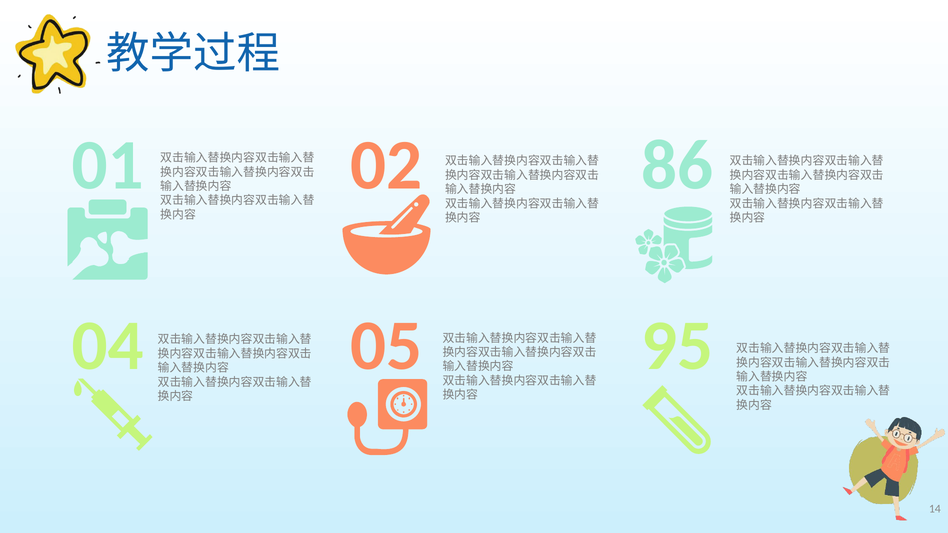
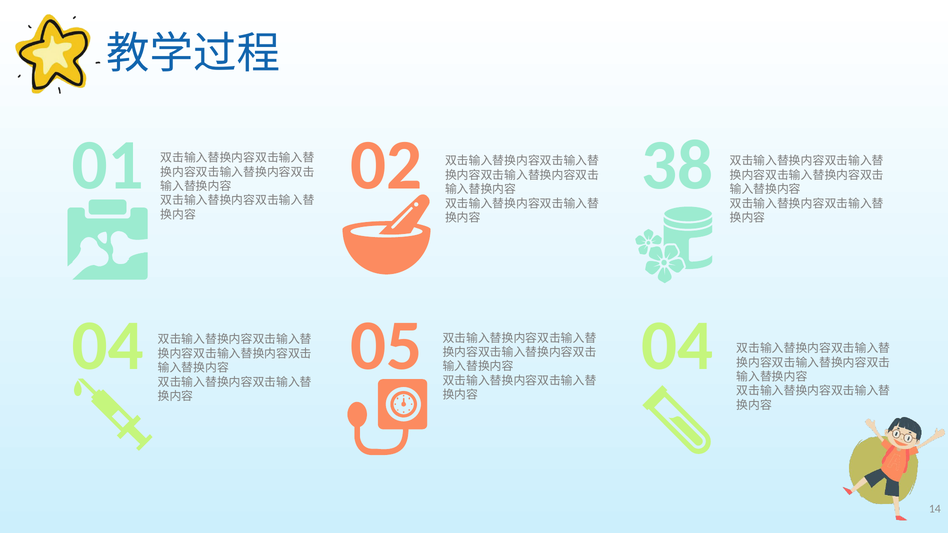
86: 86 -> 38 (677, 165)
95: 95 -> 04 (677, 346)
